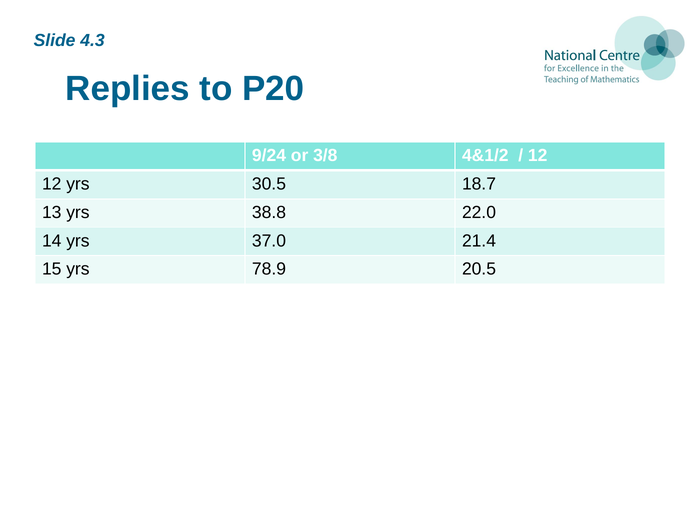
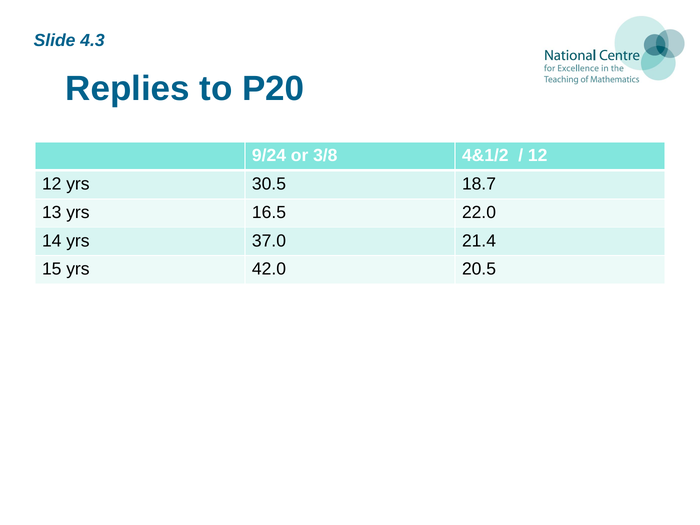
38.8: 38.8 -> 16.5 (269, 212)
78.9: 78.9 -> 42.0 (269, 269)
